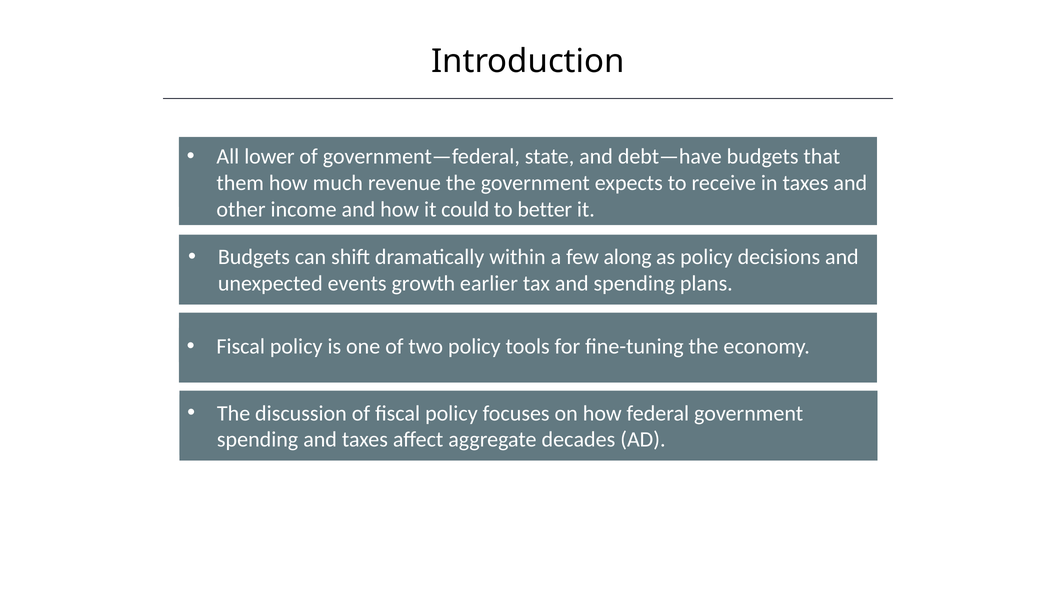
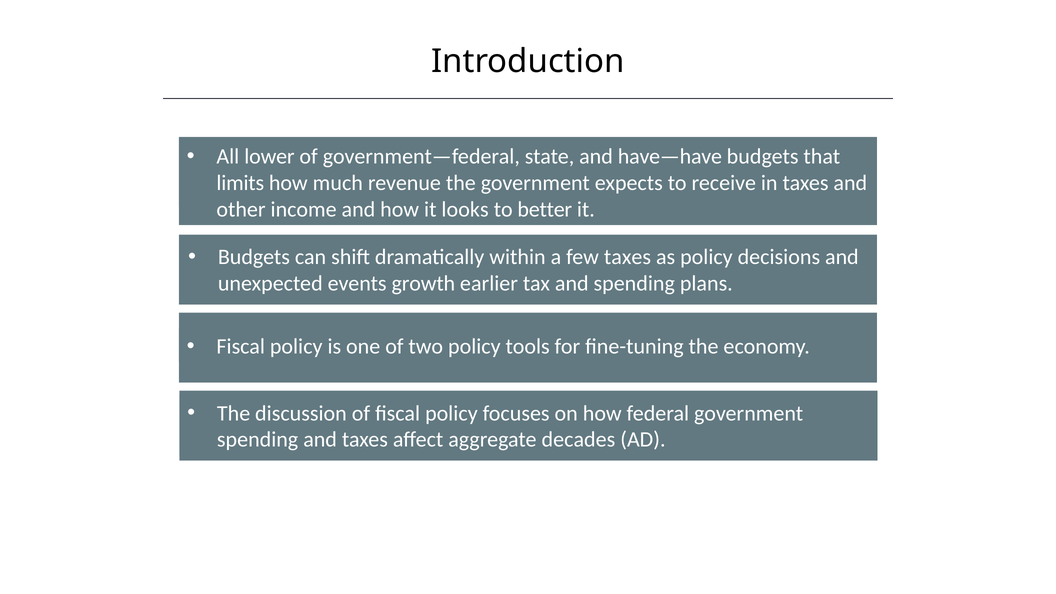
debt—have: debt—have -> have—have (670, 157)
them: them -> limits (240, 183)
could: could -> looks (465, 210)
few along: along -> taxes (627, 257)
